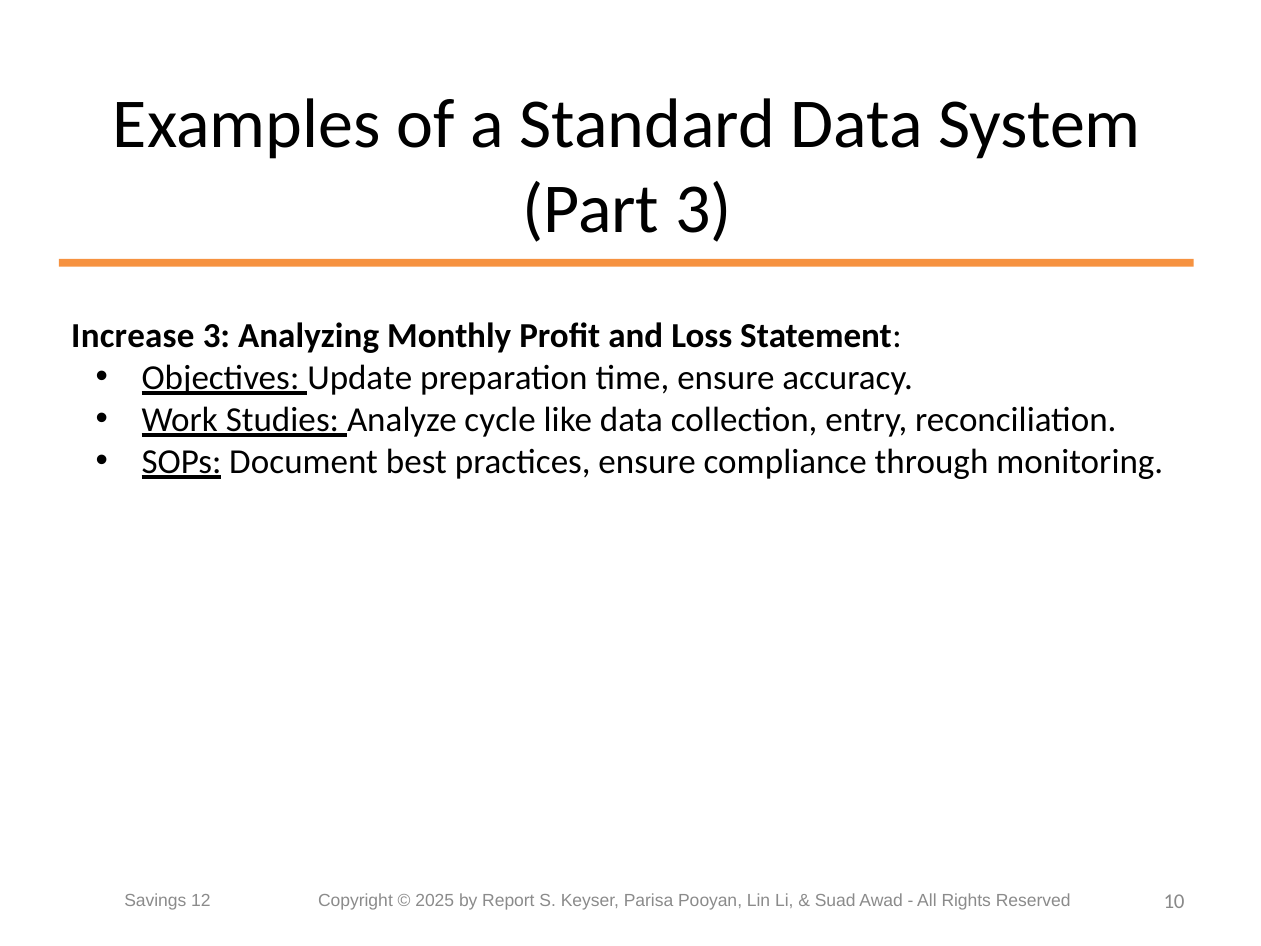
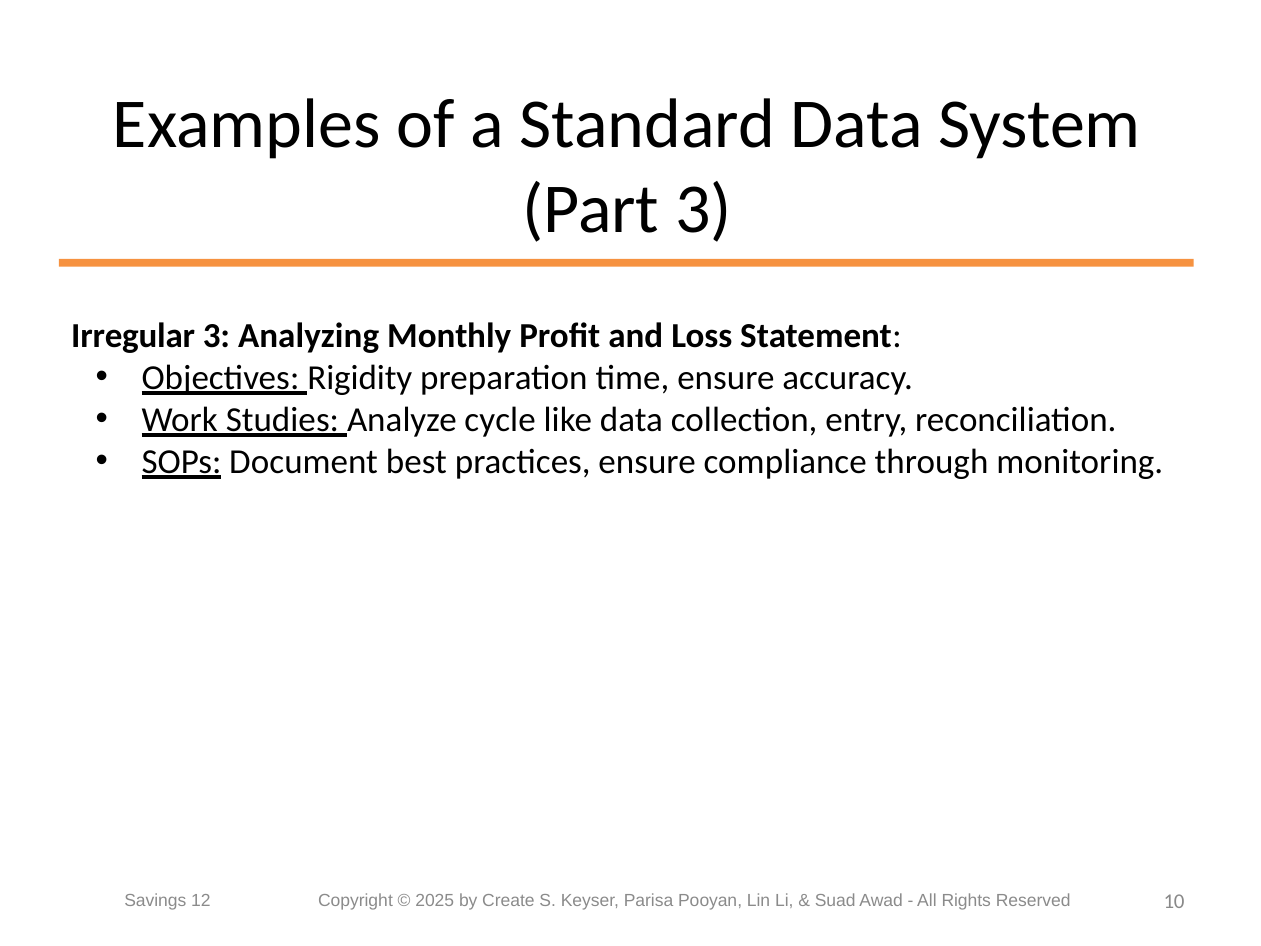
Increase: Increase -> Irregular (133, 336)
Update: Update -> Rigidity (360, 378)
Report: Report -> Create (508, 901)
